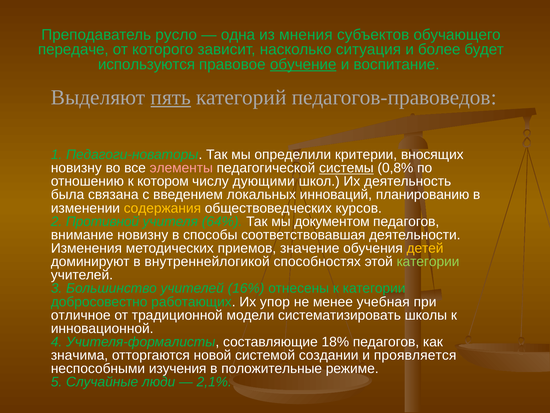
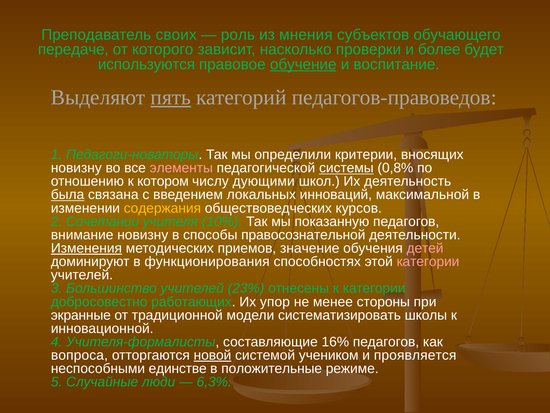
русло: русло -> своих (176, 35)
одна: одна -> роль (238, 35)
ситуация: ситуация -> проверки (369, 49)
была underline: none -> present (68, 195)
планированию: планированию -> максимальной (423, 195)
Противной: Противной -> Сочетании (103, 221)
64%: 64% -> 10% (222, 221)
документом: документом -> показанную (332, 221)
соответствовавшая: соответствовавшая -> правосознательной (303, 235)
Изменения underline: none -> present (86, 248)
детей colour: yellow -> pink (425, 248)
внутреннейлогикой: внутреннейлогикой -> функционирования (207, 261)
категории colour: light green -> pink (428, 261)
16%: 16% -> 23% (246, 288)
учебная: учебная -> стороны (383, 301)
отличное: отличное -> экранные (81, 315)
18%: 18% -> 16% (335, 342)
значима: значима -> вопроса (79, 355)
новой underline: none -> present (212, 355)
создании: создании -> учеником (329, 355)
изучения: изучения -> единстве (178, 368)
2,1%: 2,1% -> 6,3% (214, 382)
